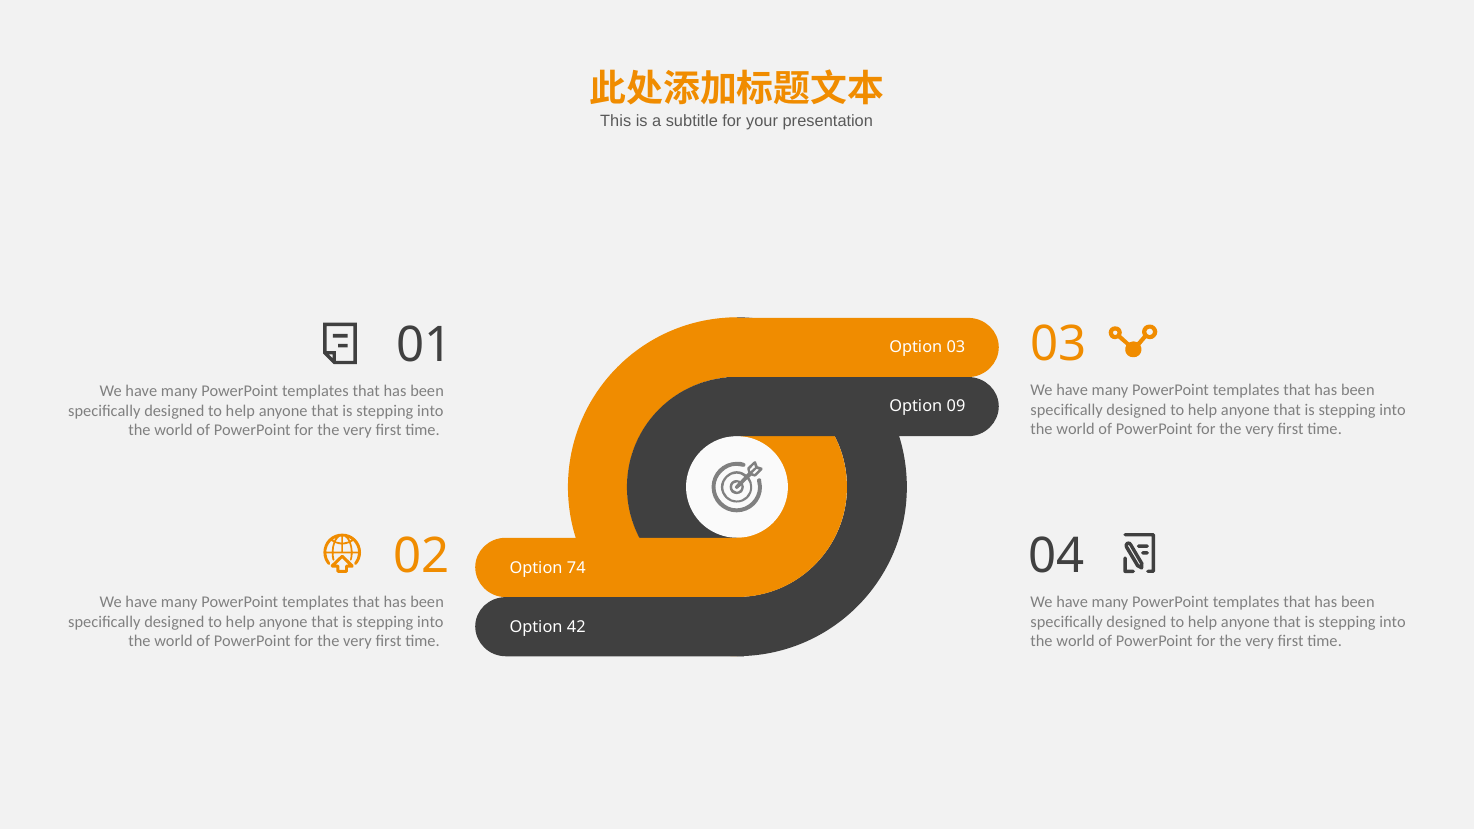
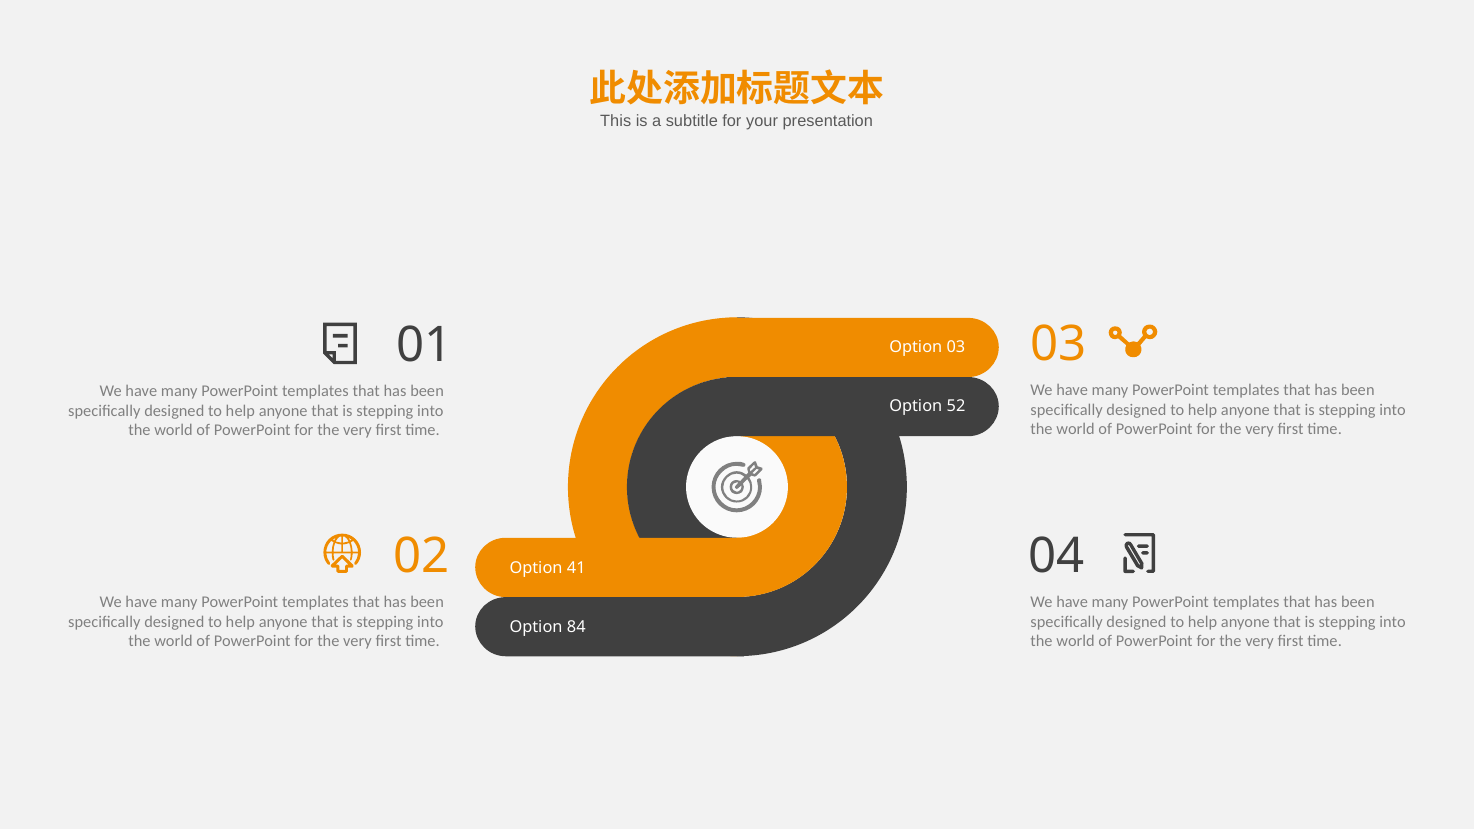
09: 09 -> 52 (956, 406)
74: 74 -> 41 (576, 568)
42: 42 -> 84 (576, 627)
